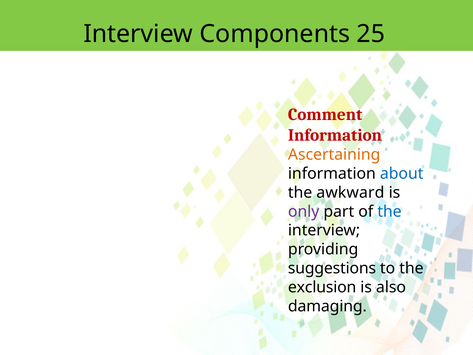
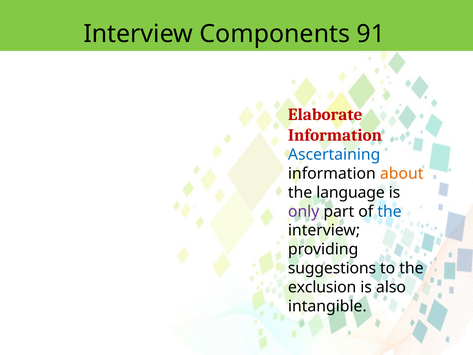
25: 25 -> 91 (371, 34)
Comment: Comment -> Elaborate (325, 114)
Ascertaining colour: orange -> blue (334, 155)
about colour: blue -> orange (402, 174)
awkward: awkward -> language (351, 192)
damaging: damaging -> intangible (327, 306)
